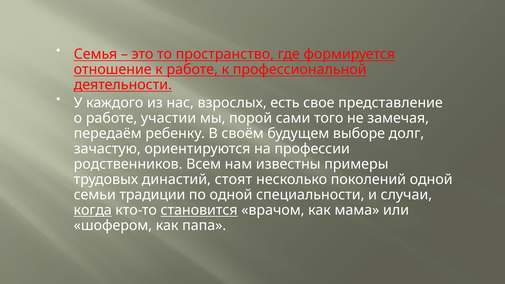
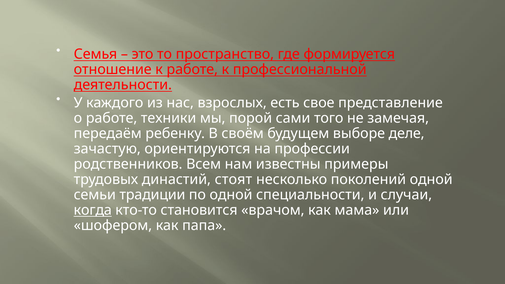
участии: участии -> техники (169, 118)
долг: долг -> деле (407, 134)
становится underline: present -> none (199, 210)
